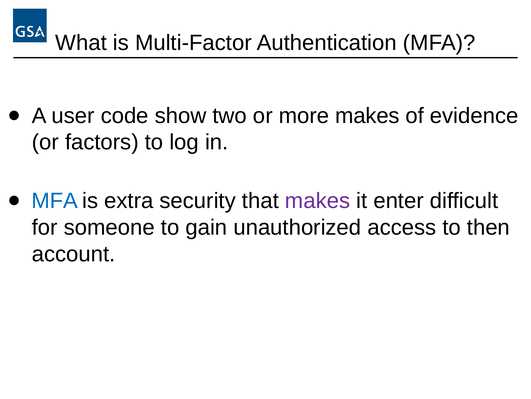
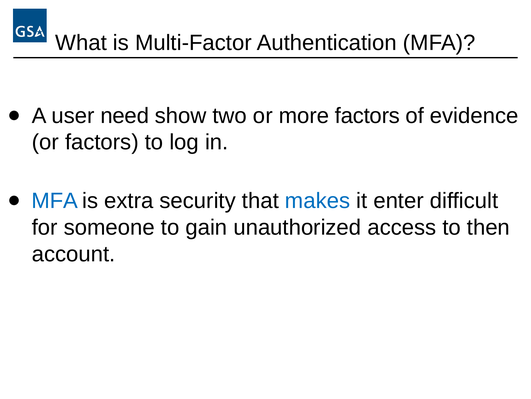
code: code -> need (125, 115)
more makes: makes -> factors (367, 115)
makes colour: purple -> blue (318, 200)
